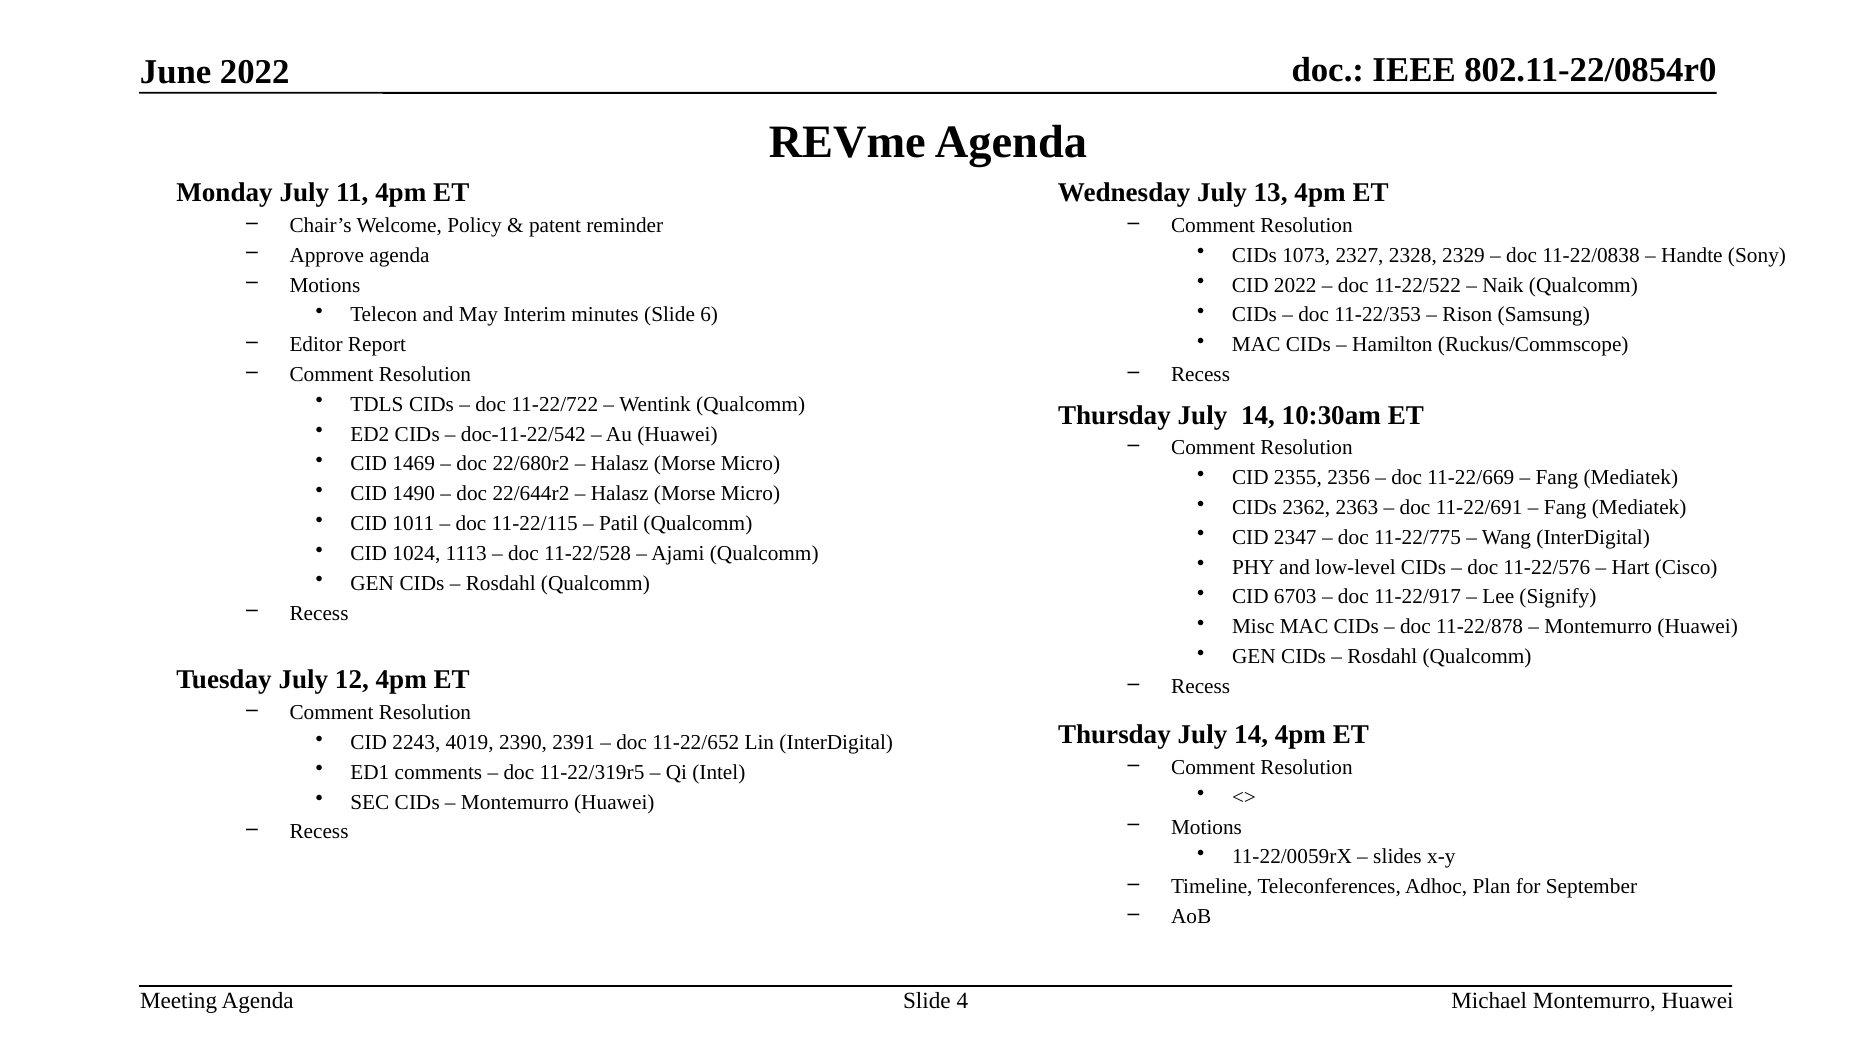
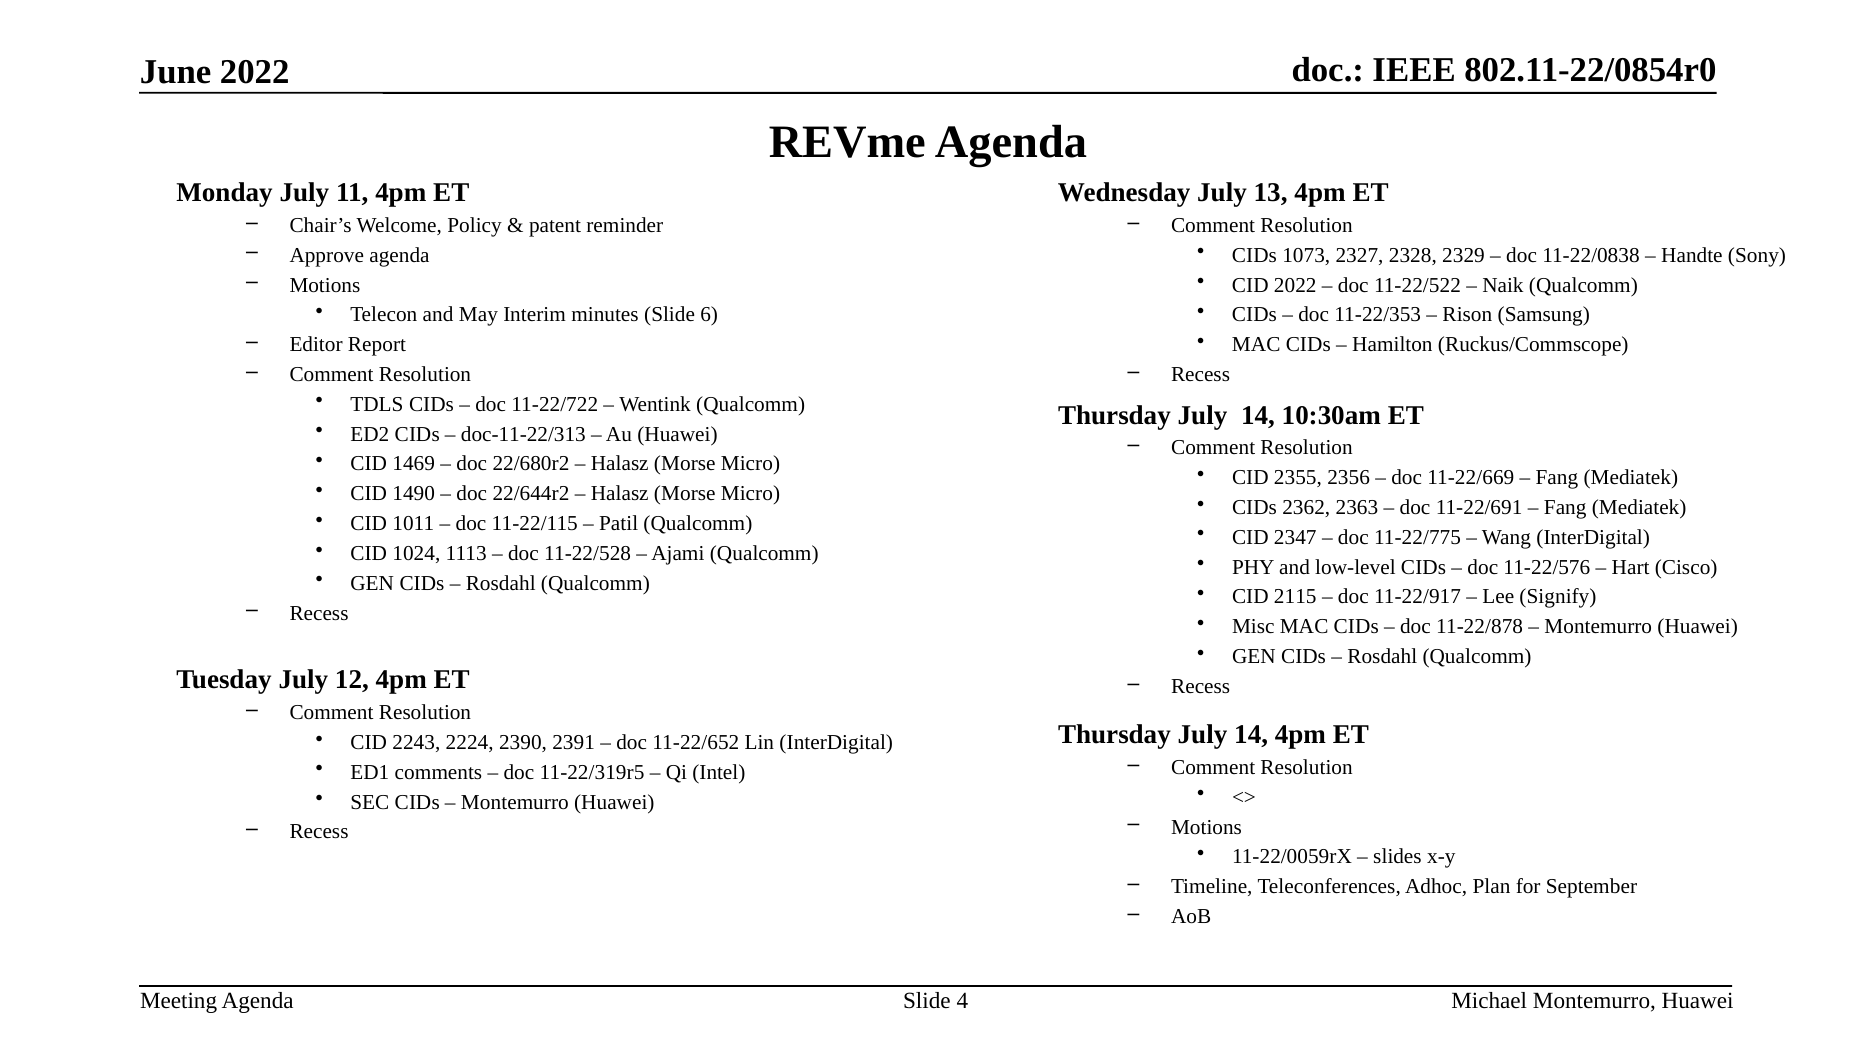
doc-11-22/542: doc-11-22/542 -> doc-11-22/313 (523, 434)
6703: 6703 -> 2115 (1295, 597)
4019: 4019 -> 2224 (470, 742)
